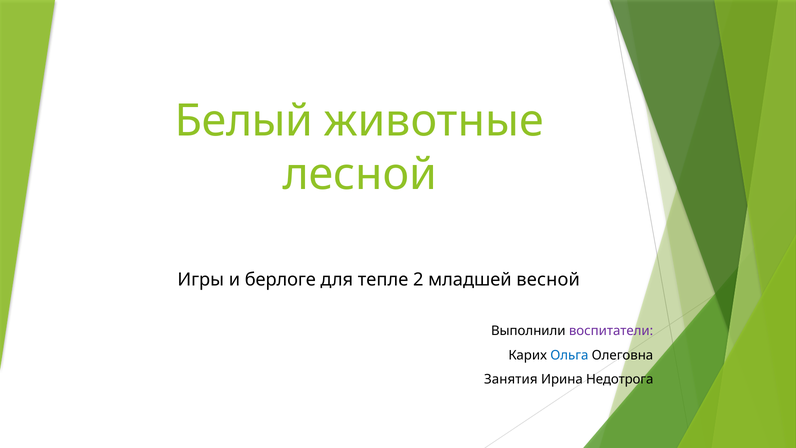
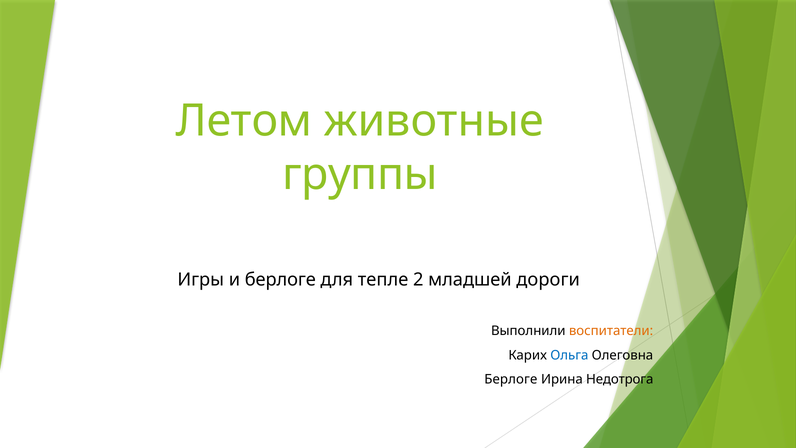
Белый: Белый -> Летом (244, 121)
лесной: лесной -> группы (360, 175)
весной: весной -> дороги (548, 280)
воспитатели colour: purple -> orange (611, 331)
Занятия: Занятия -> Берлоге (511, 379)
